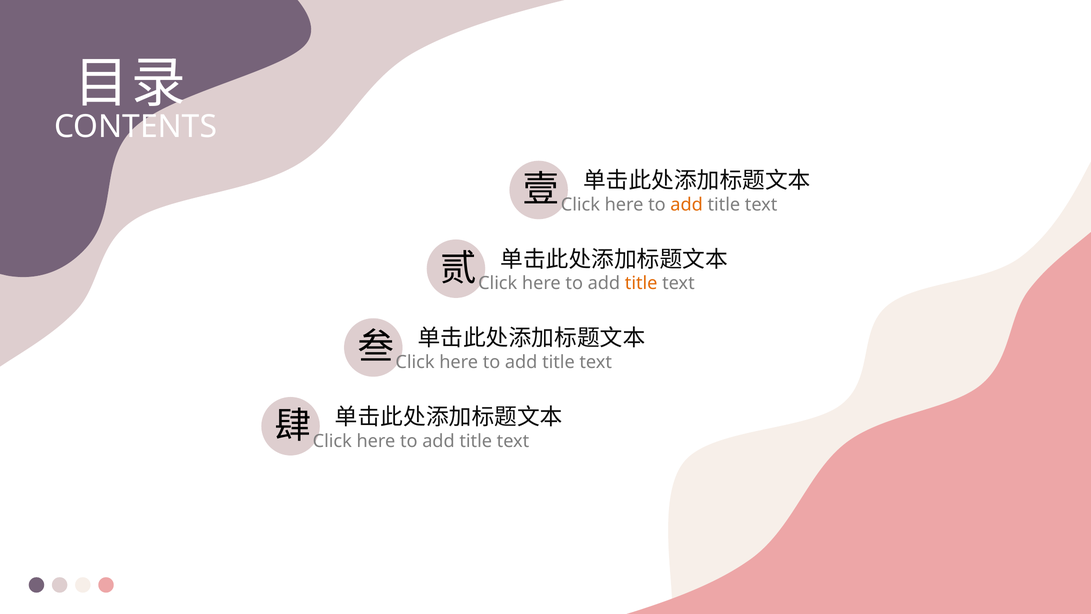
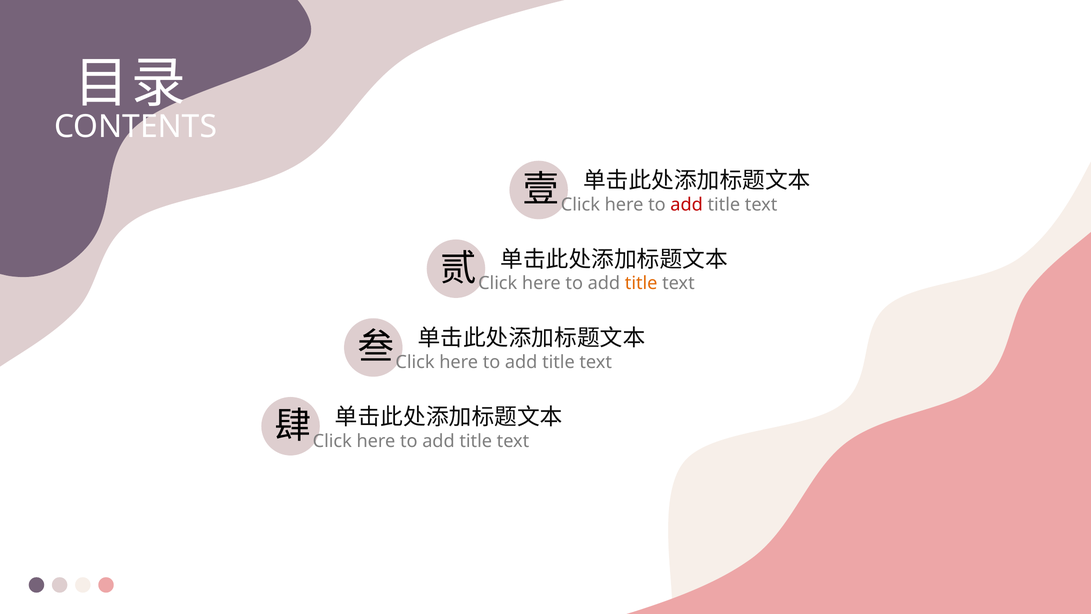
add colour: orange -> red (687, 205)
